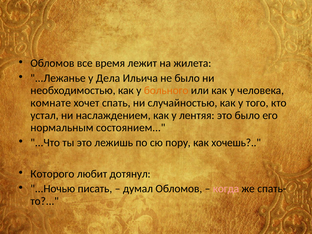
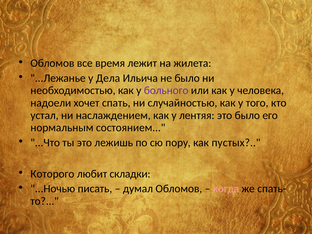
больного colour: orange -> purple (166, 91)
комнате: комнате -> надоели (51, 103)
хочешь: хочешь -> пустых (236, 143)
дотянул: дотянул -> складки (130, 174)
